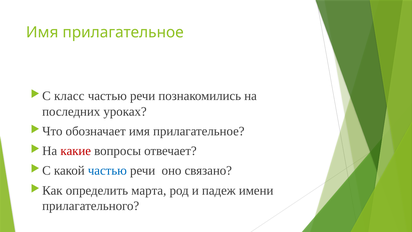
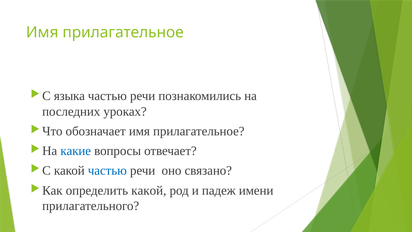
класс: класс -> языка (69, 96)
какие colour: red -> blue (76, 151)
определить марта: марта -> какой (149, 190)
